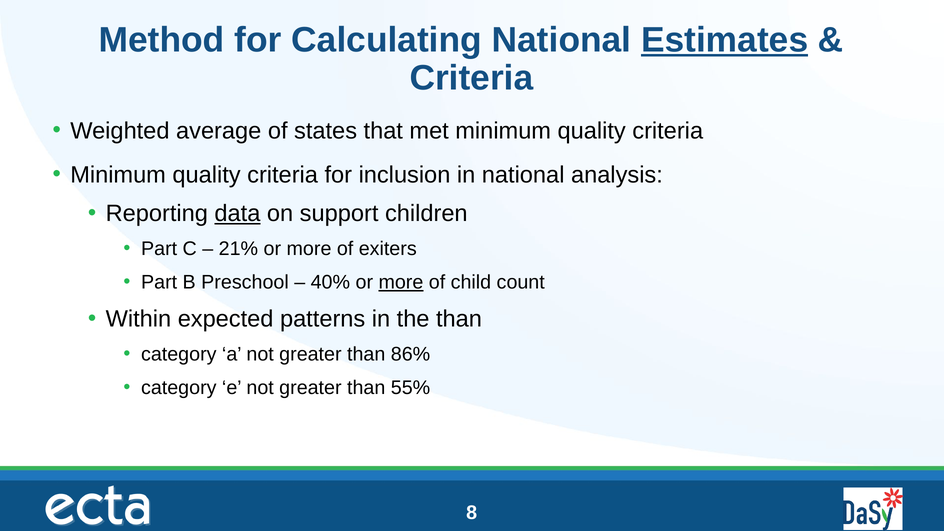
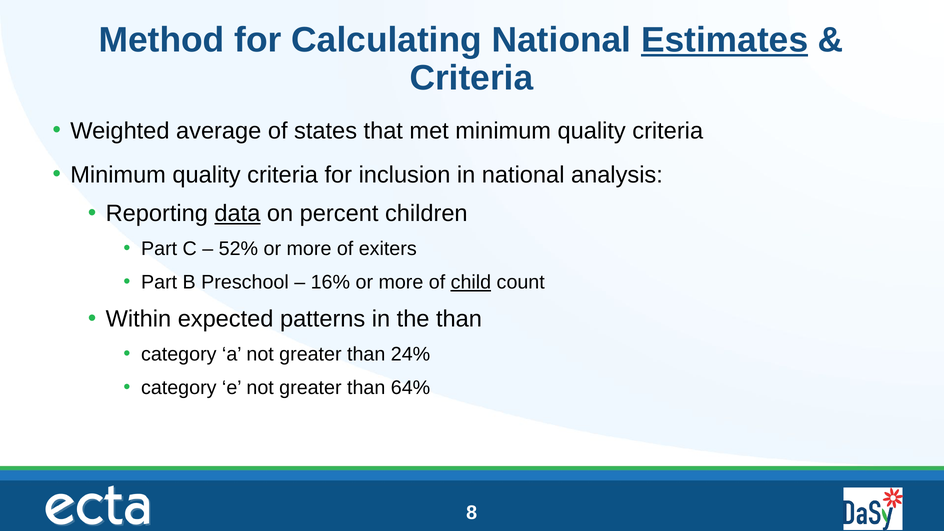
support: support -> percent (339, 214)
21%: 21% -> 52% (238, 249)
40%: 40% -> 16% (330, 282)
more underline: present -> none (401, 282)
child underline: none -> present (471, 282)
86%: 86% -> 24% (411, 354)
55%: 55% -> 64% (411, 388)
